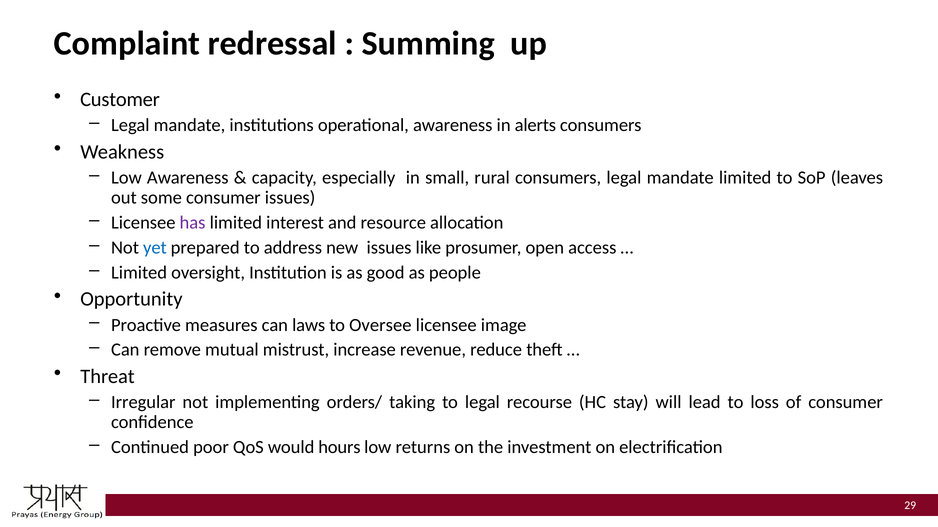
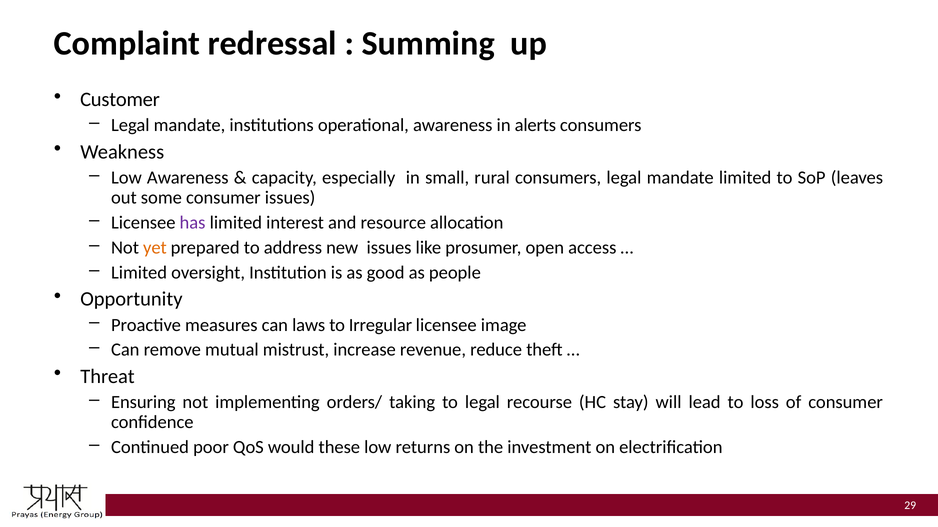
yet colour: blue -> orange (155, 248)
Oversee: Oversee -> Irregular (380, 325)
Irregular: Irregular -> Ensuring (143, 403)
hours: hours -> these (339, 448)
